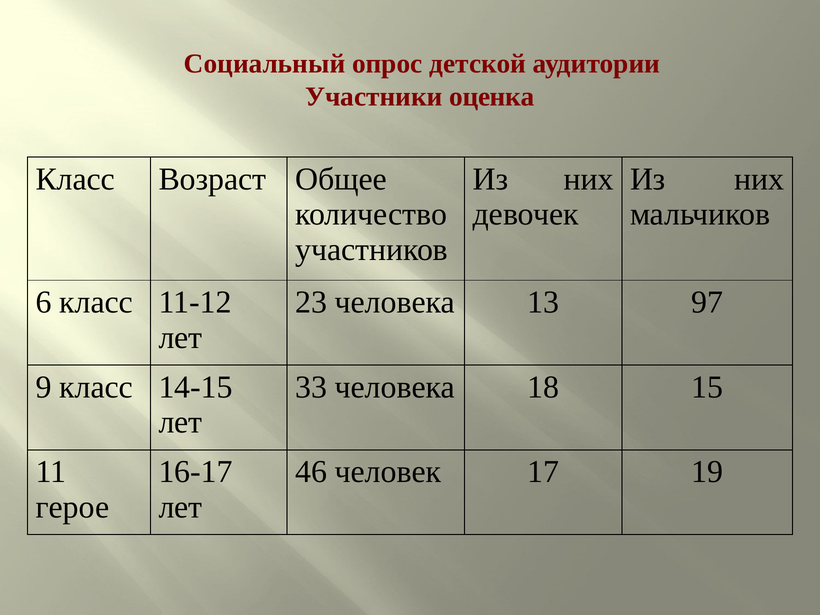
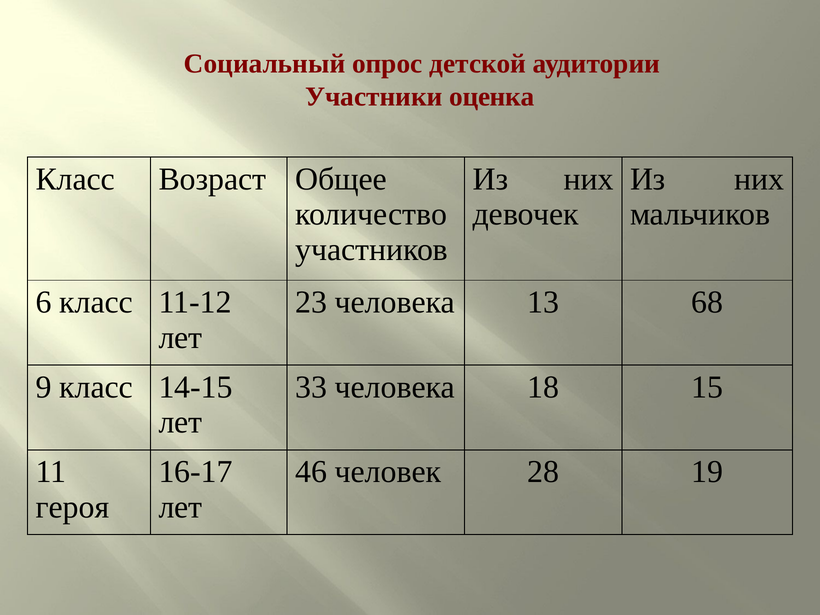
97: 97 -> 68 (707, 302)
17: 17 -> 28 (543, 472)
герое: герое -> героя (72, 507)
